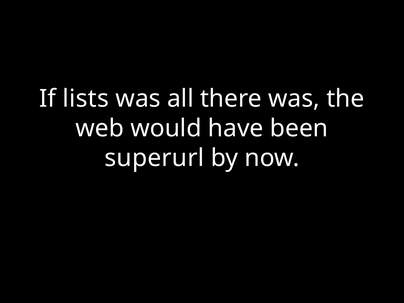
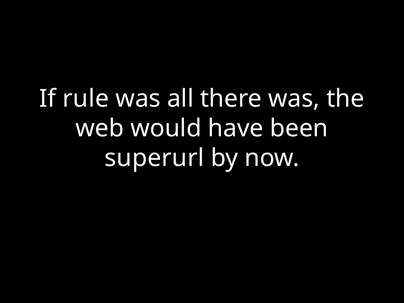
lists: lists -> rule (86, 99)
